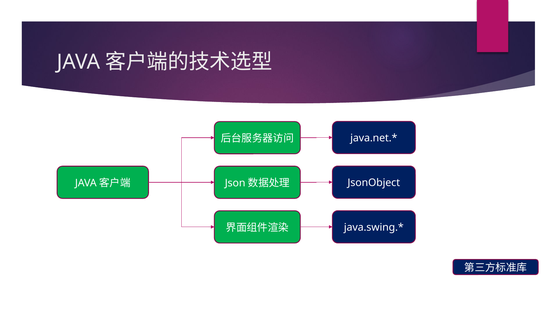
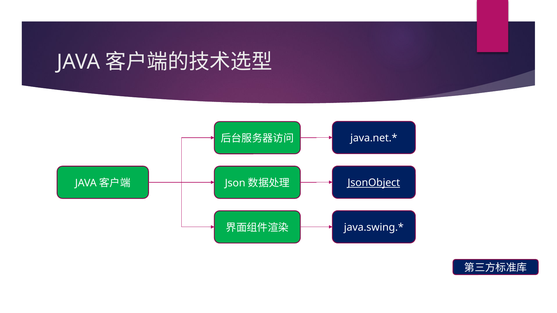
JsonObject underline: none -> present (374, 183)
